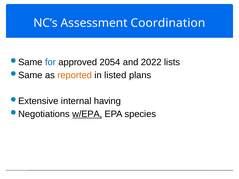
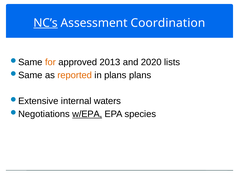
NC’s underline: none -> present (46, 23)
for colour: blue -> orange (50, 62)
2054: 2054 -> 2013 (110, 62)
2022: 2022 -> 2020 (151, 62)
in listed: listed -> plans (115, 75)
having: having -> waters (107, 101)
